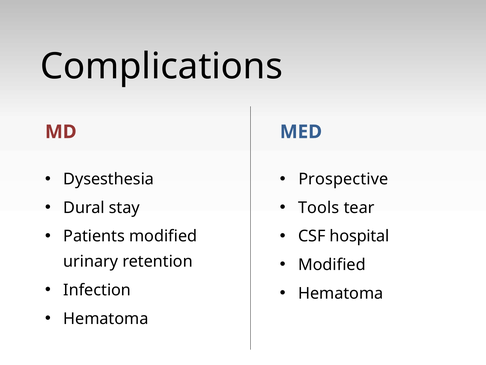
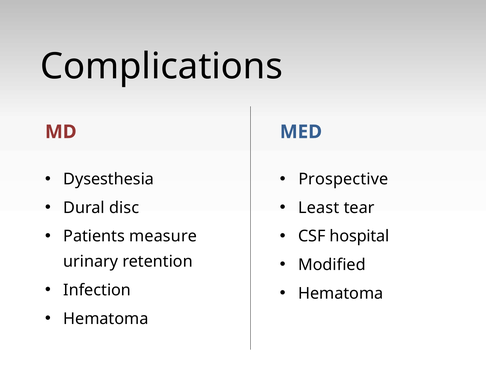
stay: stay -> disc (124, 207)
Tools: Tools -> Least (319, 207)
Patients modified: modified -> measure (163, 236)
